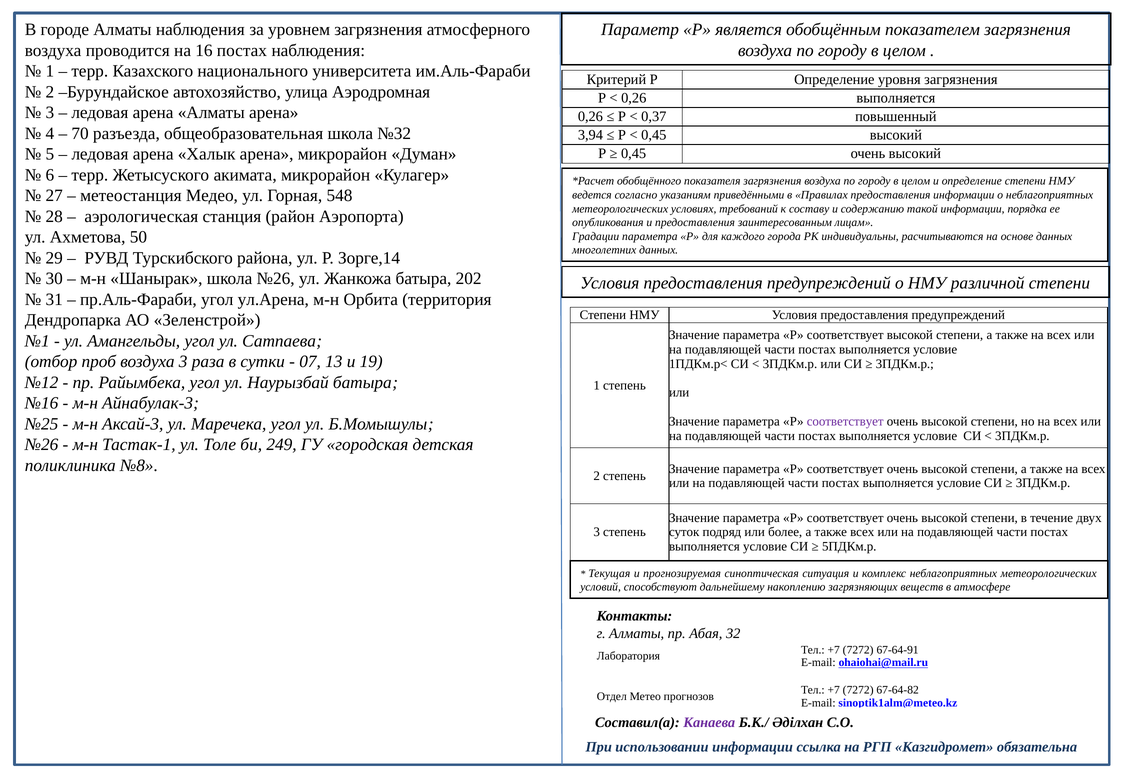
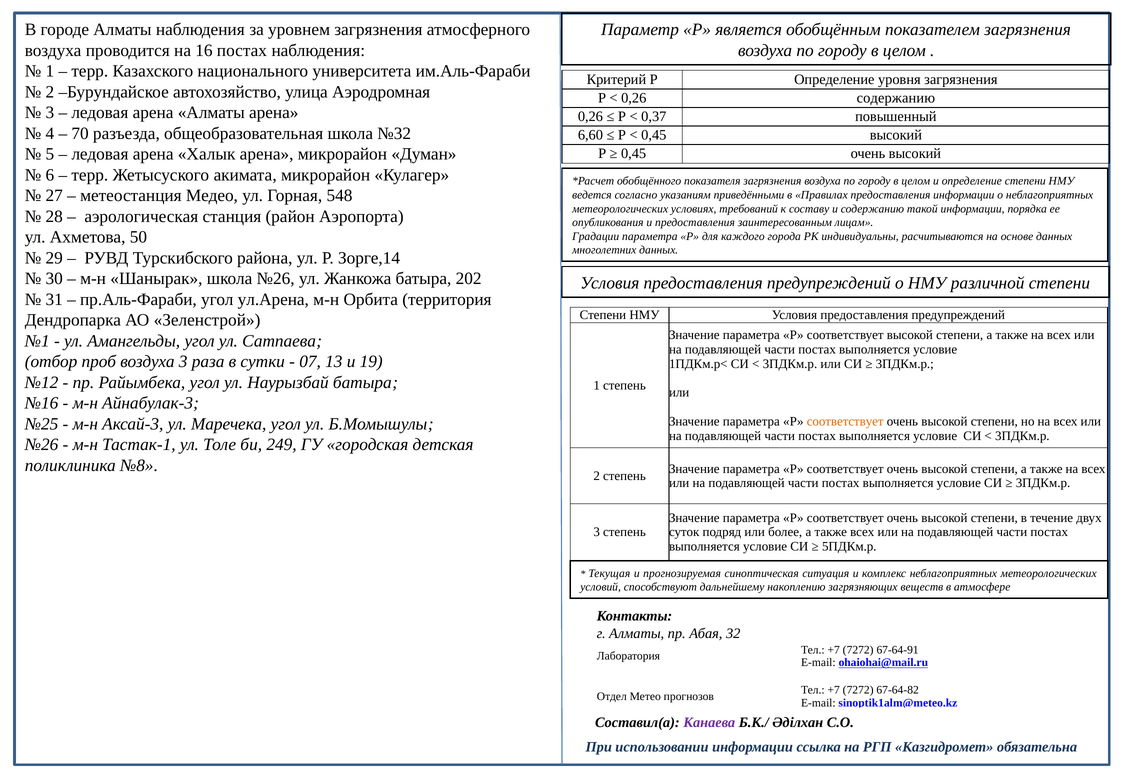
0,26 выполняется: выполняется -> содержанию (896, 98)
3,94: 3,94 -> 6,60 (590, 135)
соответствует colour: purple -> orange (845, 421)
